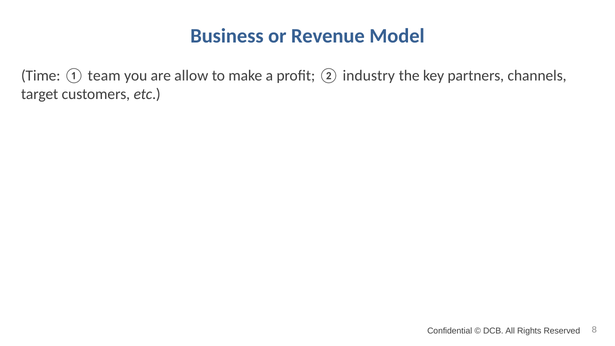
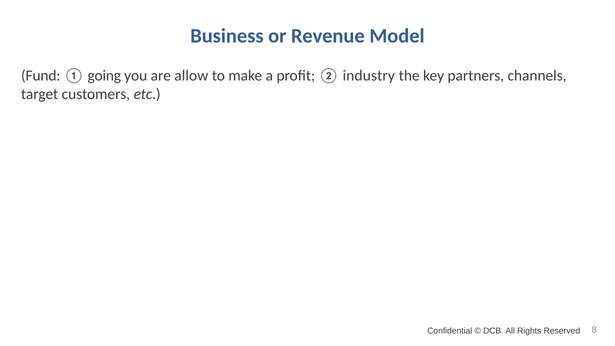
Time: Time -> Fund (41, 76)
team: team -> going (104, 76)
